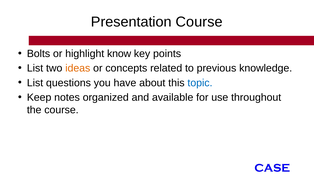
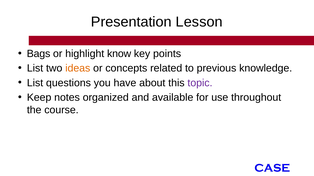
Presentation Course: Course -> Lesson (199, 22)
Bolts: Bolts -> Bags (39, 54)
topic colour: blue -> purple (200, 83)
